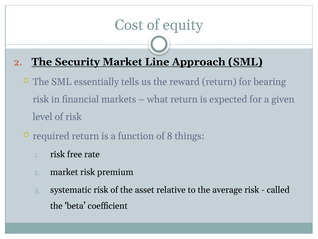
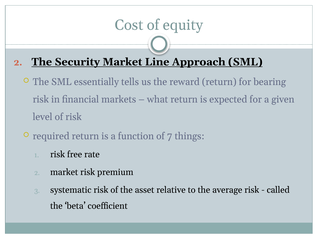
8: 8 -> 7 (170, 136)
